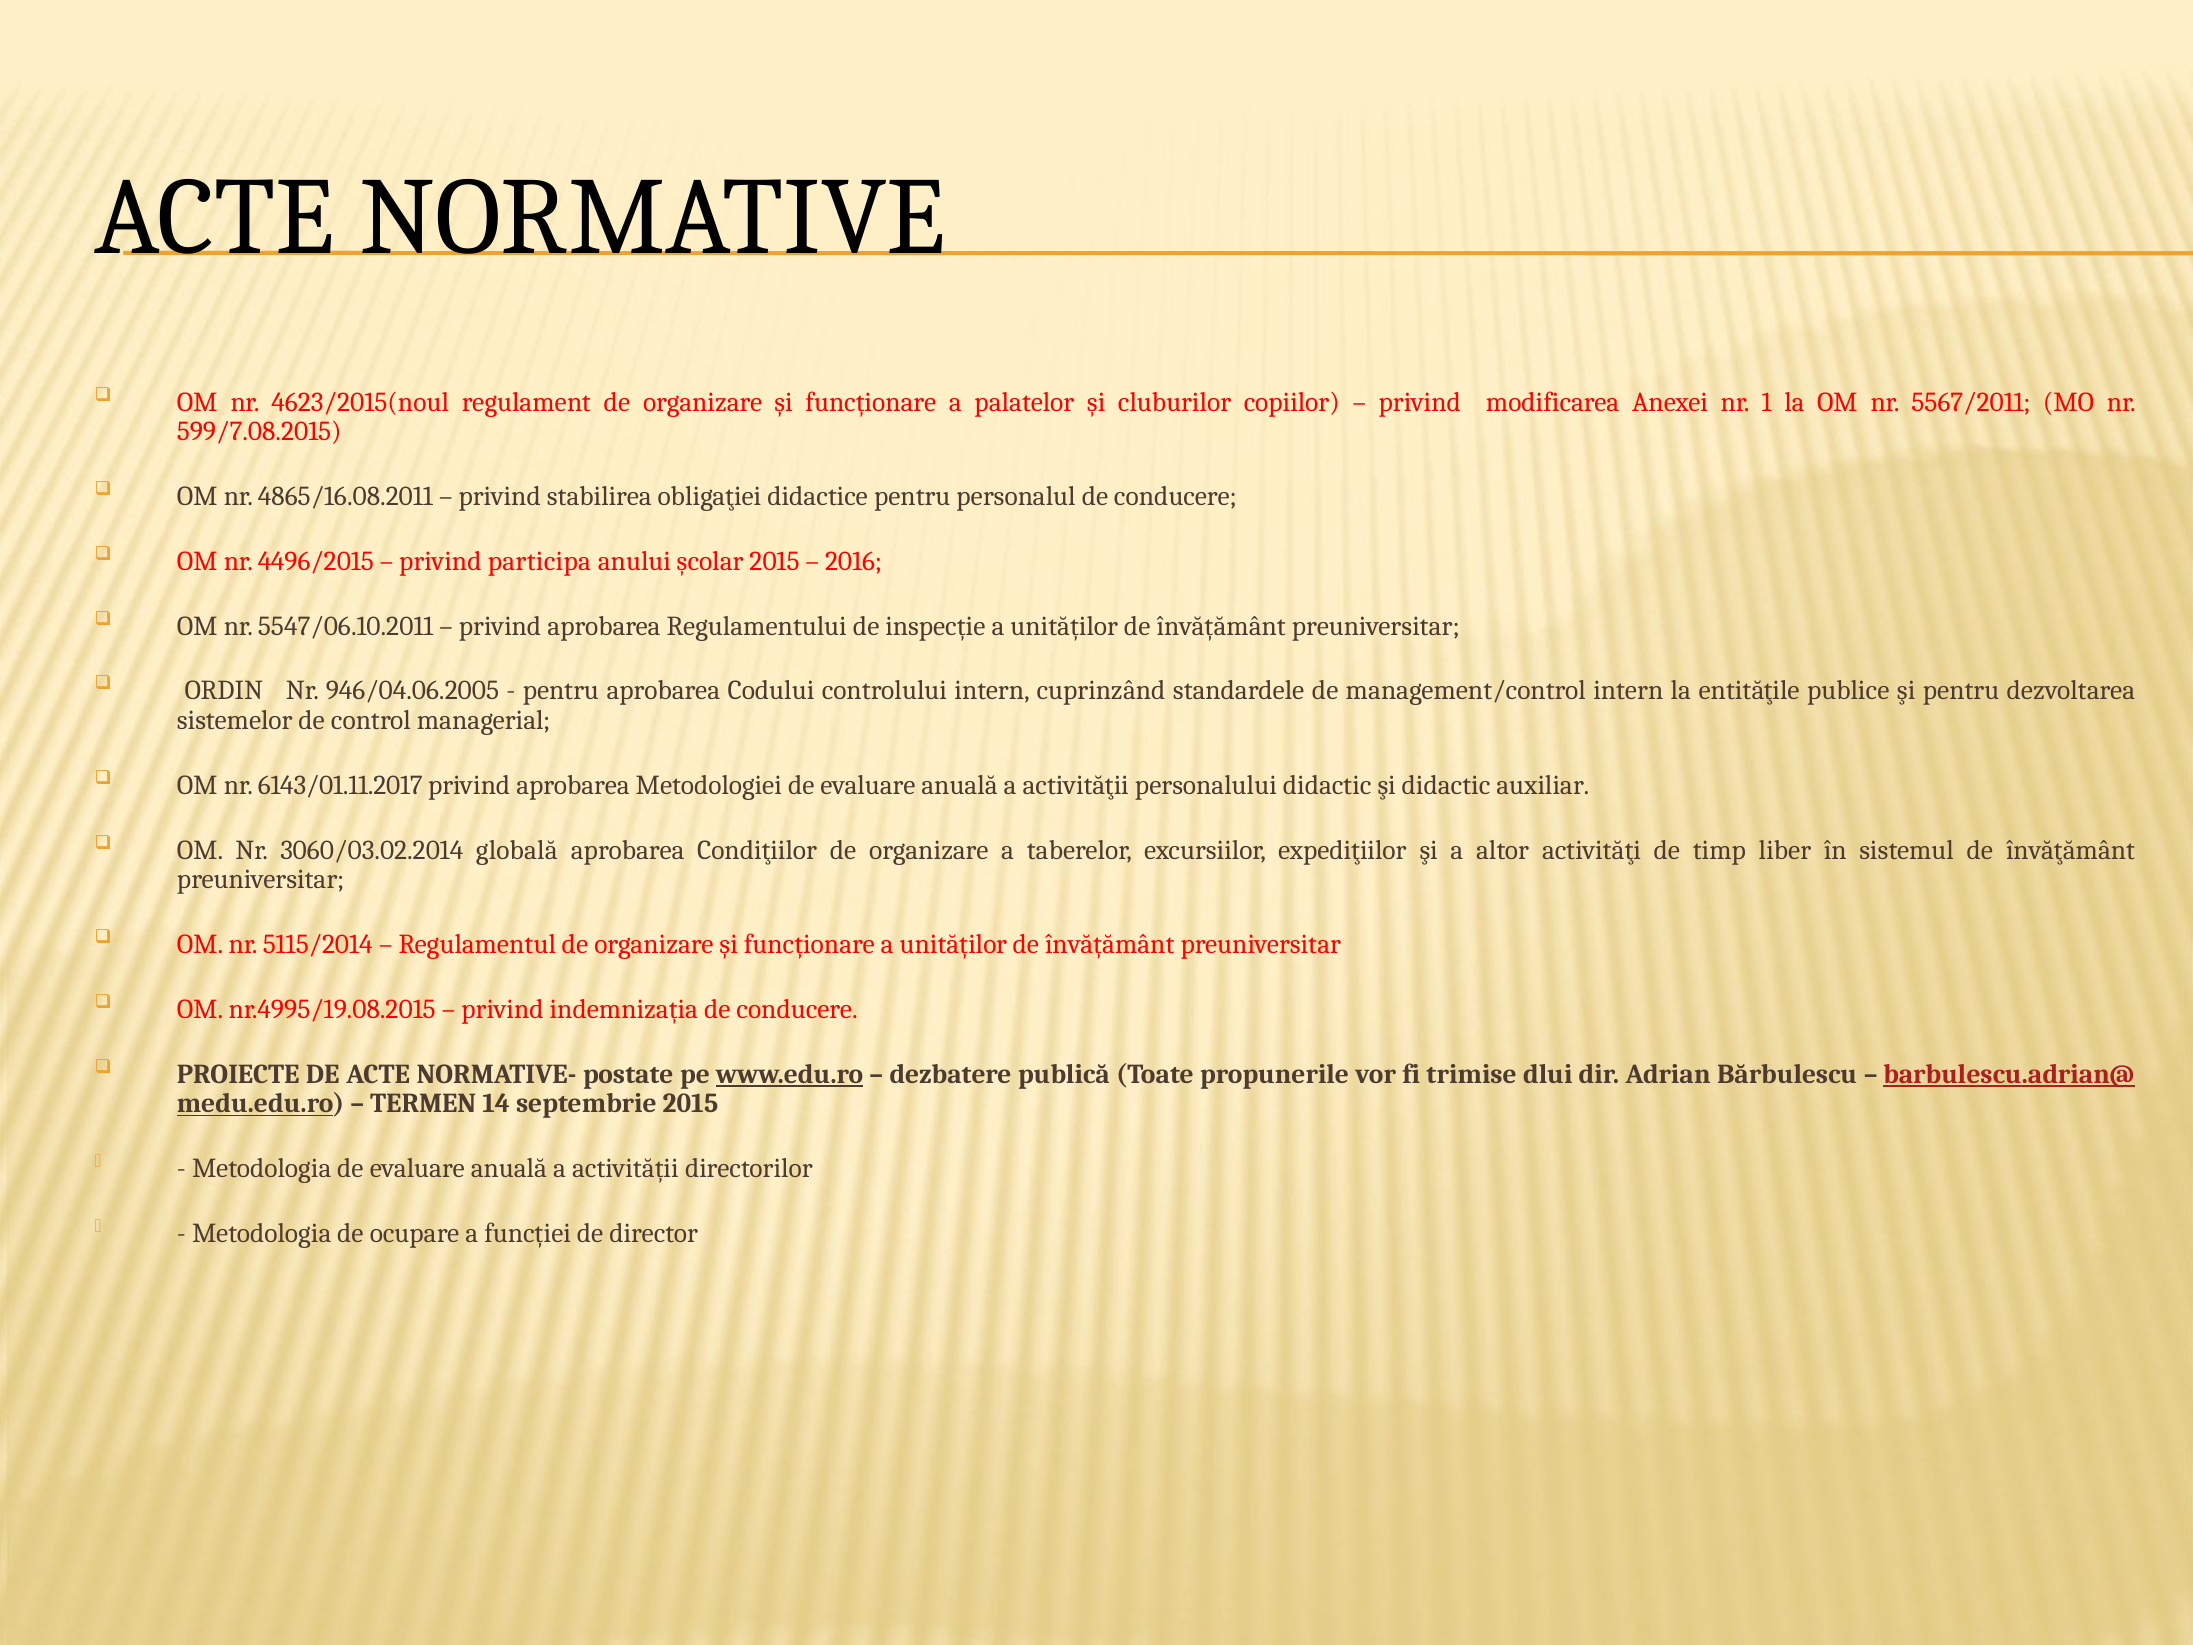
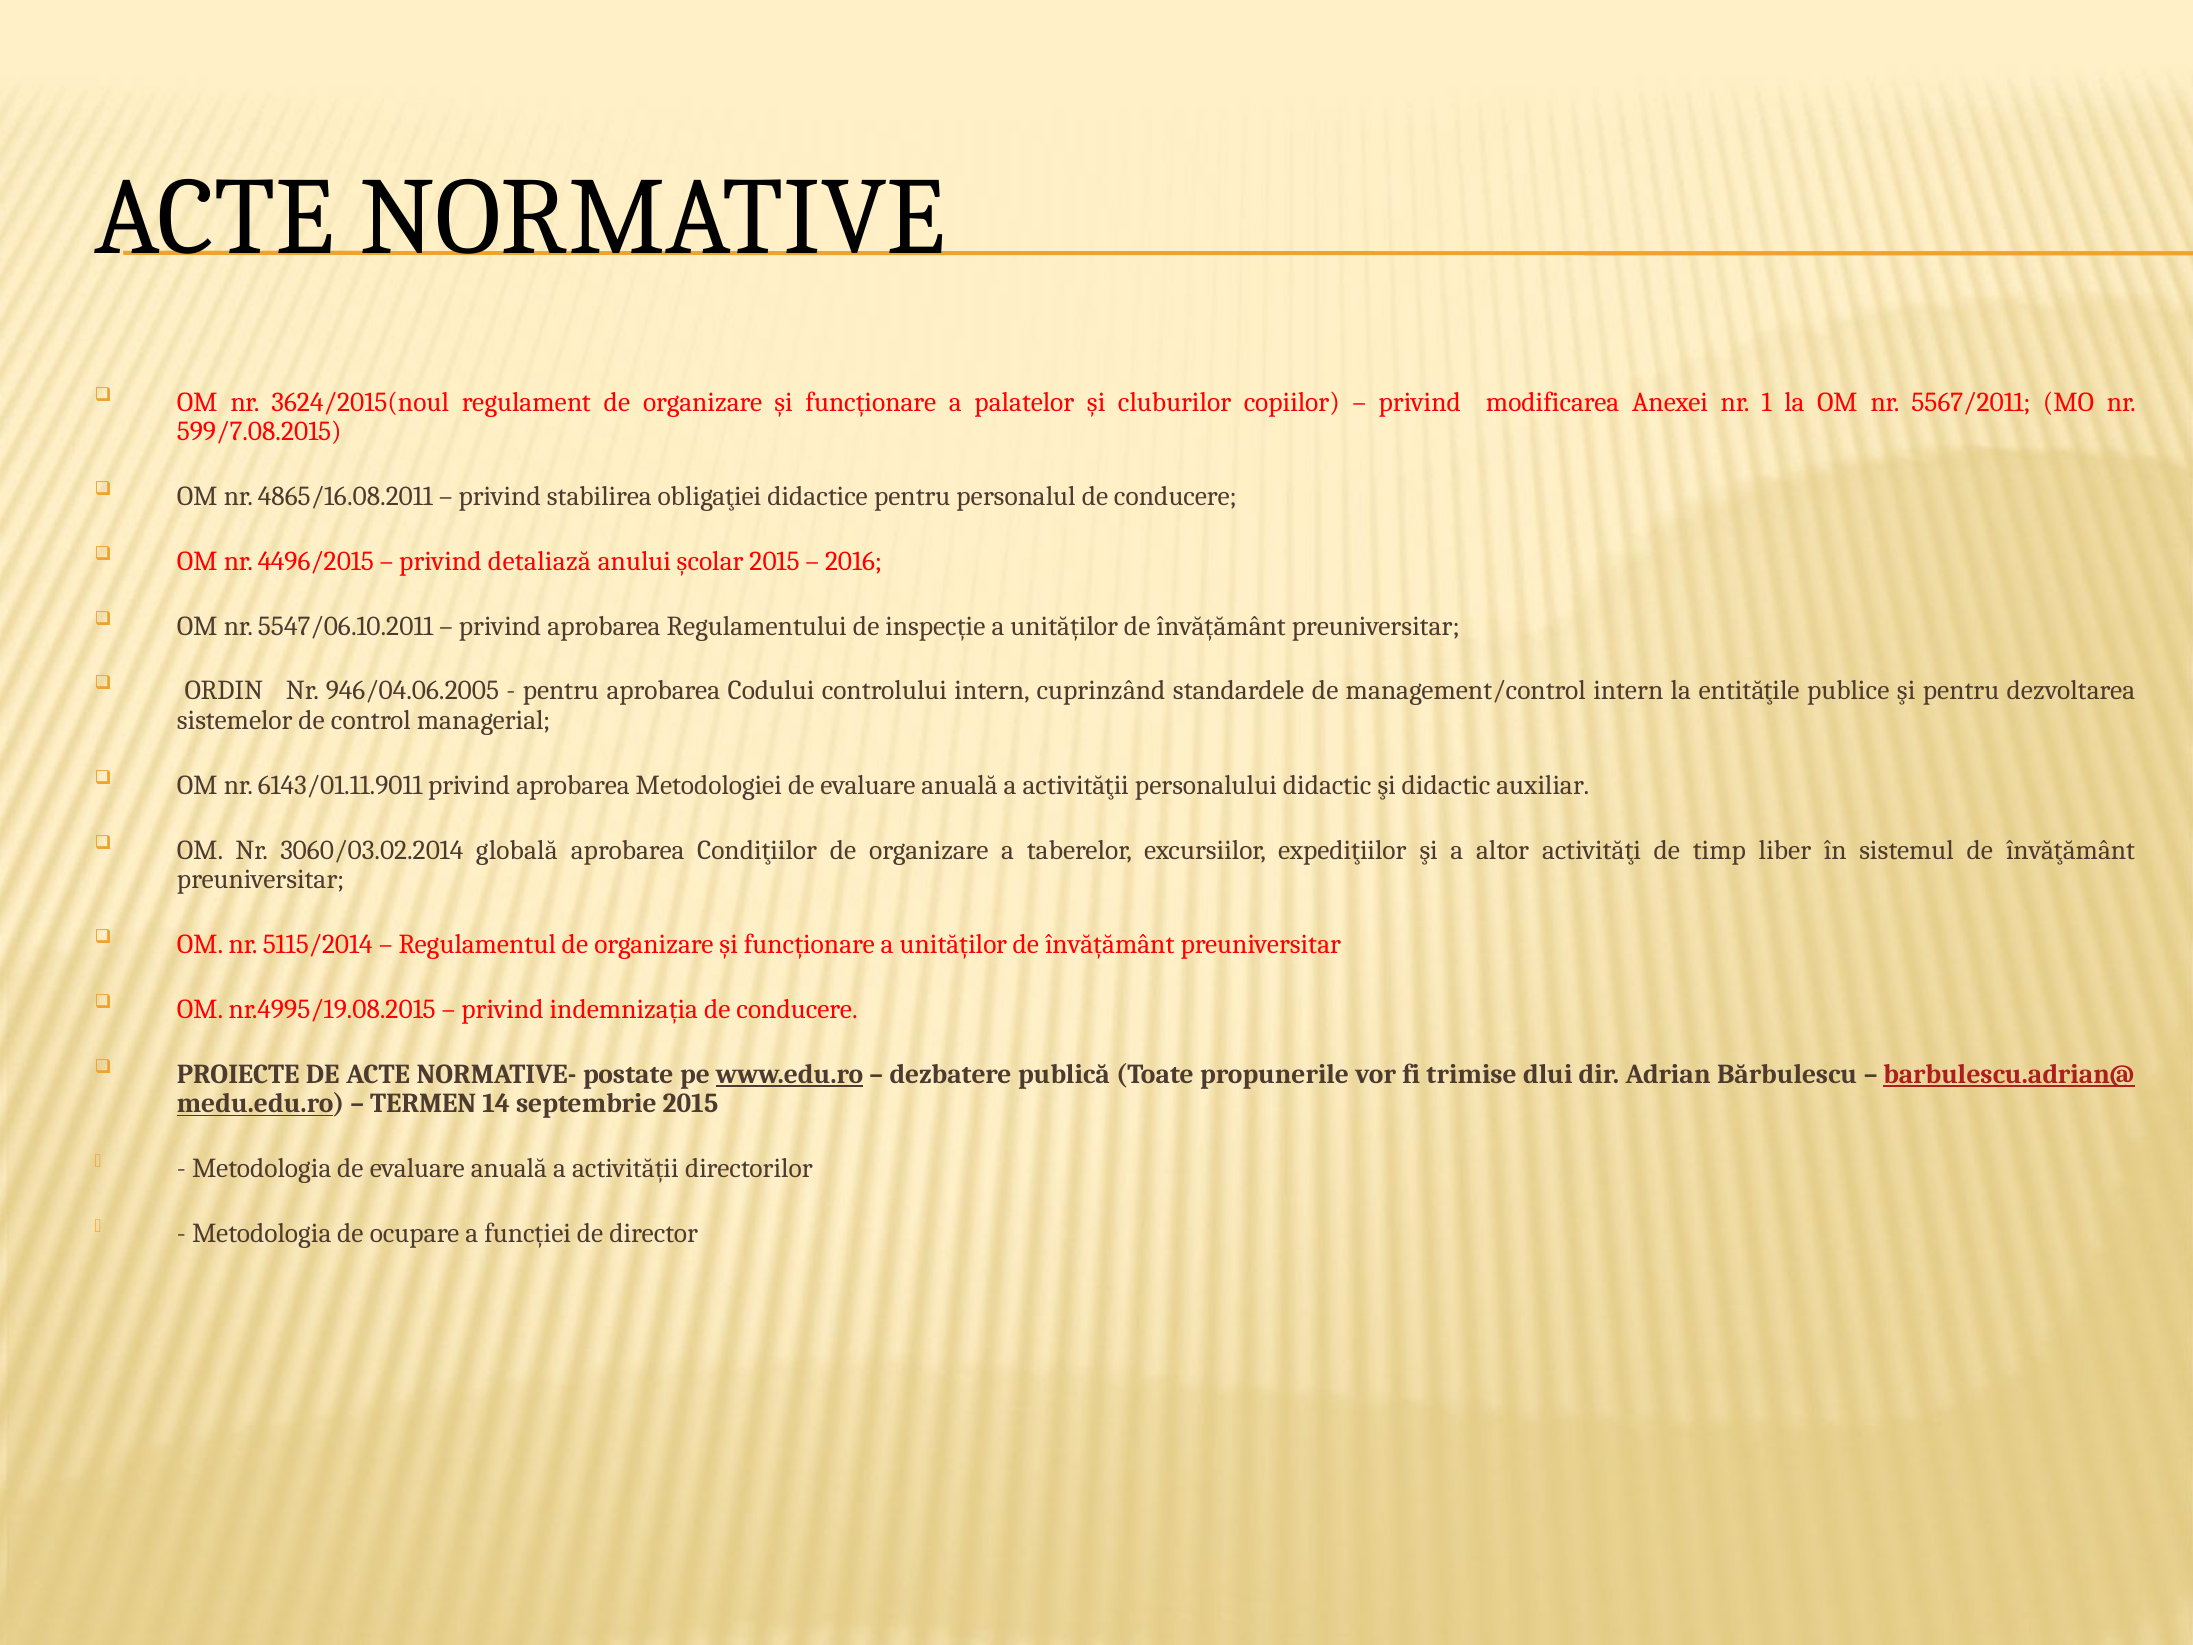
4623/2015(noul: 4623/2015(noul -> 3624/2015(noul (360, 402)
participa: participa -> detaliază (539, 561)
6143/01.11.2017: 6143/01.11.2017 -> 6143/01.11.9011 (340, 785)
